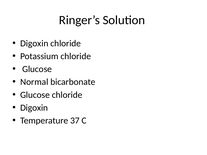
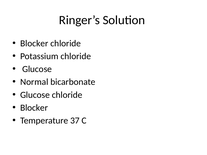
Digoxin: Digoxin -> Blocker (34, 43)
Digoxin: Digoxin -> Blocker (34, 108)
